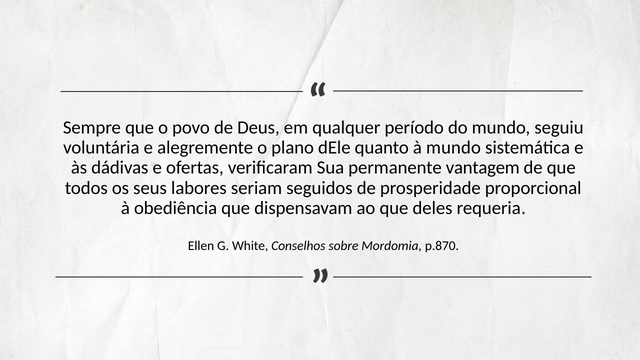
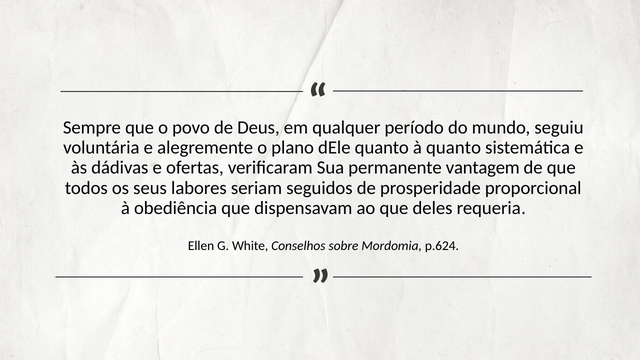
à mundo: mundo -> quanto (454, 148)
p.870: p.870 -> p.624 (442, 246)
